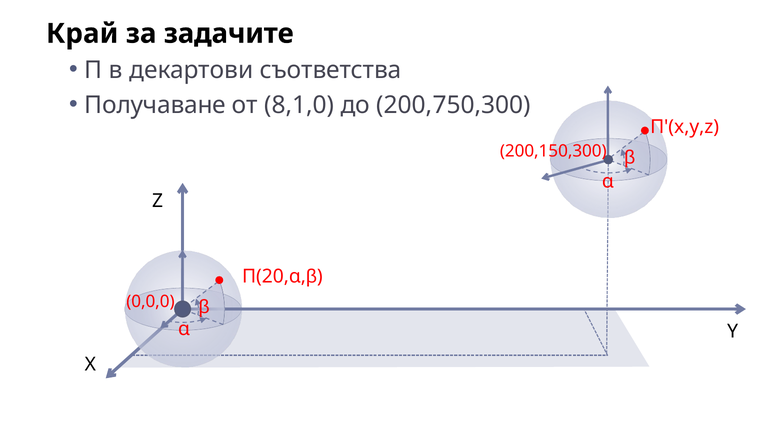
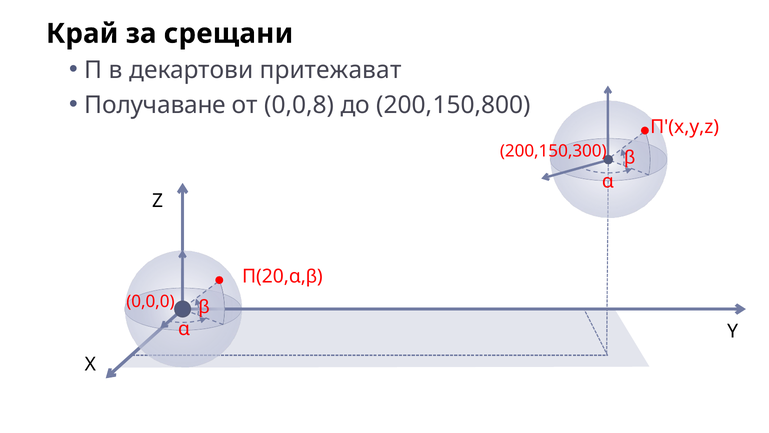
задачите: задачите -> срещани (228, 34)
съответства: съответства -> притежават (331, 70)
8,1,0: 8,1,0 -> 0,0,8 (299, 105)
200,750,300: 200,750,300 -> 200,150,800 (454, 105)
